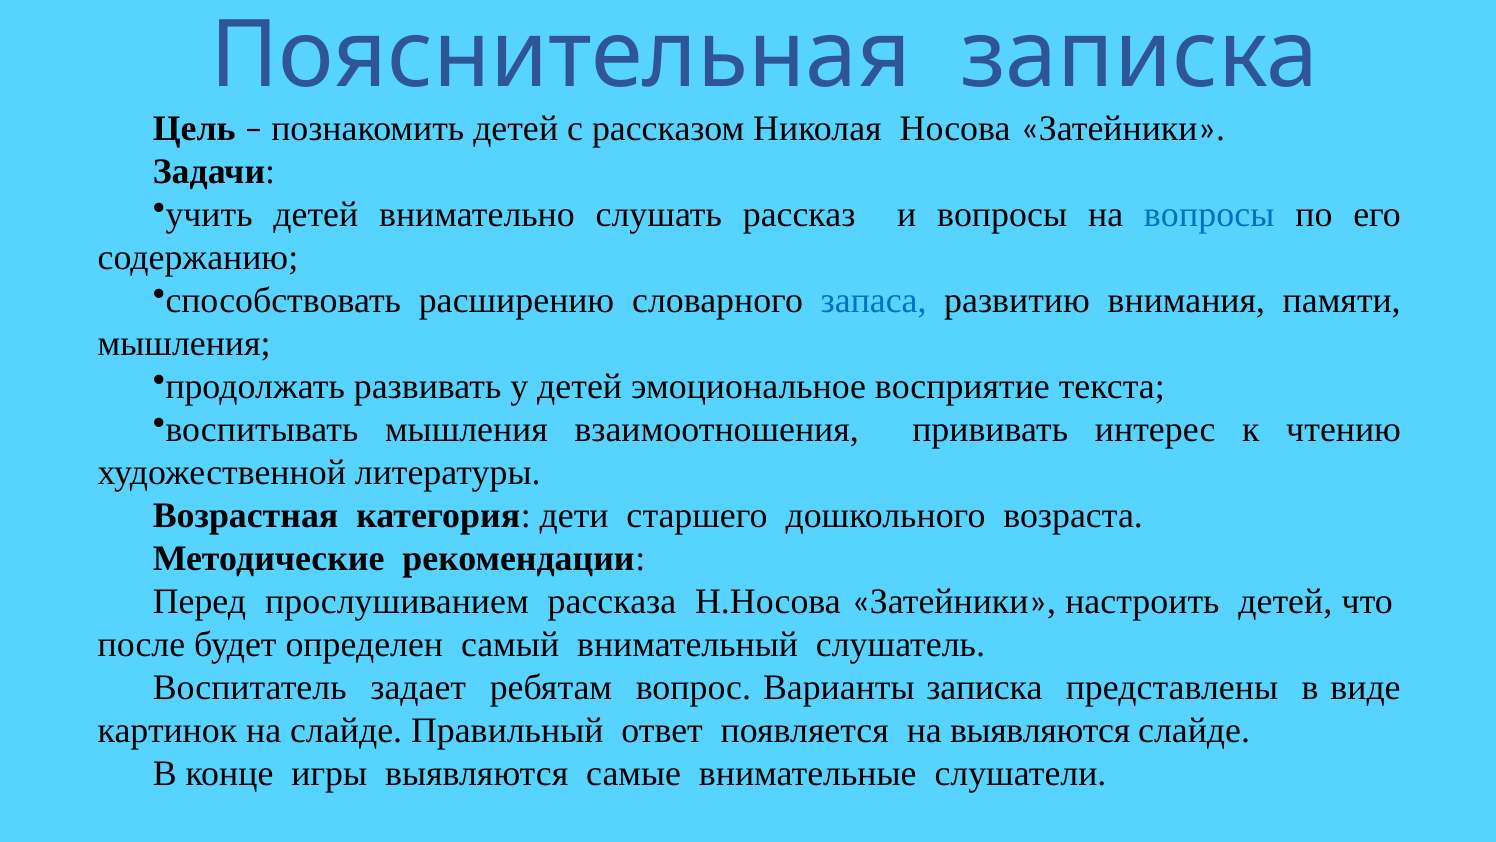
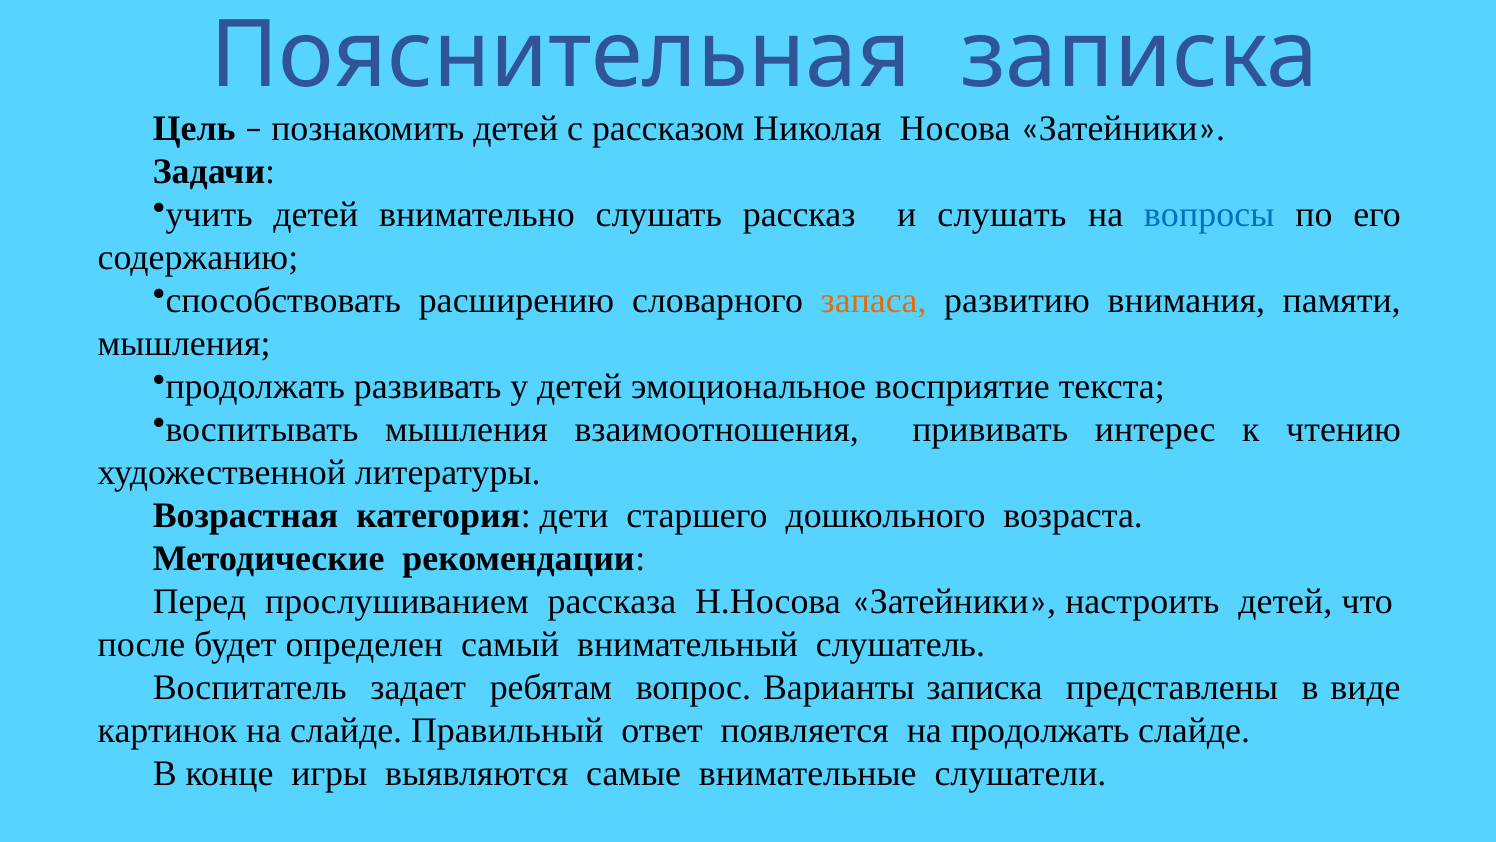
и вопросы: вопросы -> слушать (1002, 215)
запаса colour: blue -> orange (874, 301)
на выявляются: выявляются -> продолжать (1040, 731)
